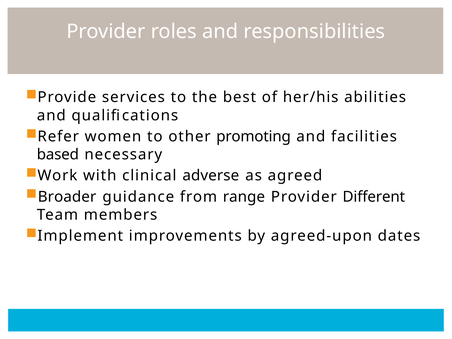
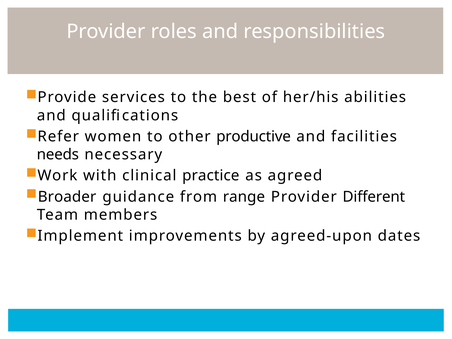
promoting: promoting -> productive (254, 136)
based: based -> needs (58, 155)
adverse: adverse -> practice (211, 176)
